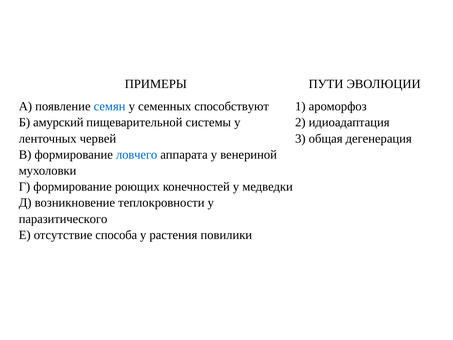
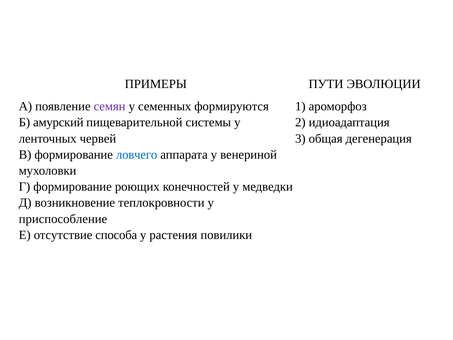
семян colour: blue -> purple (110, 106)
способствуют: способствуют -> формируются (232, 106)
паразитического: паразитического -> приспособление (63, 219)
